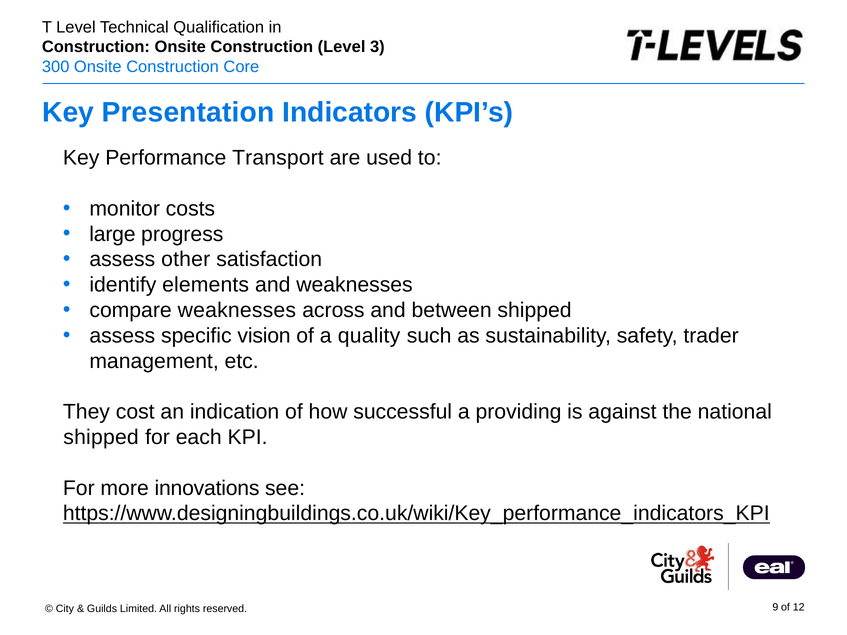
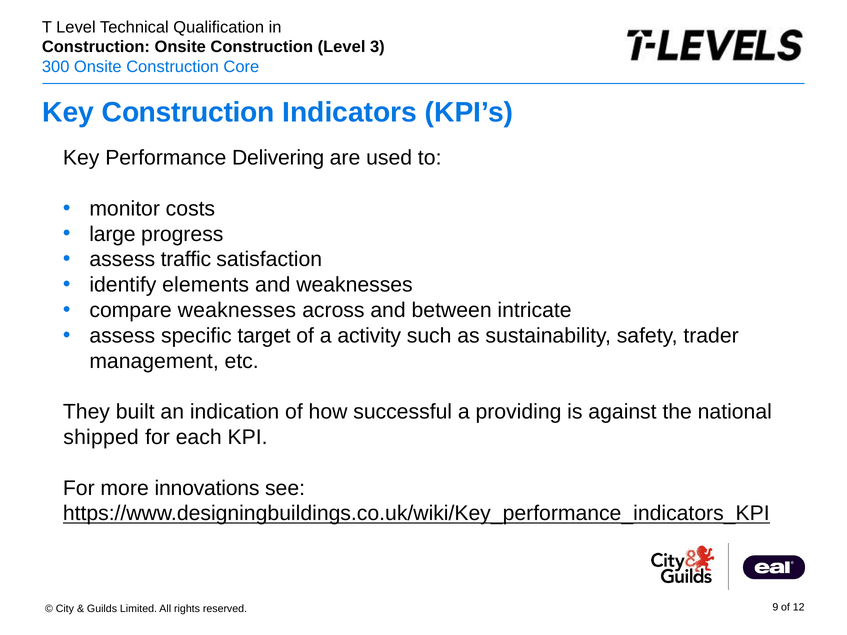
Key Presentation: Presentation -> Construction (188, 112)
Transport: Transport -> Delivering (278, 158)
other: other -> traffic (186, 260)
between shipped: shipped -> intricate (535, 310)
vision: vision -> target (264, 336)
quality: quality -> activity (369, 336)
cost: cost -> built (135, 412)
